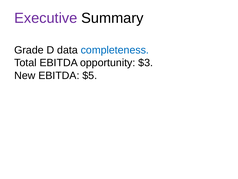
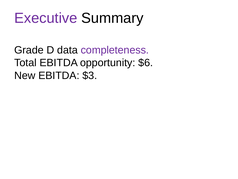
completeness colour: blue -> purple (115, 50)
$3: $3 -> $6 (146, 63)
$5: $5 -> $3 (90, 75)
